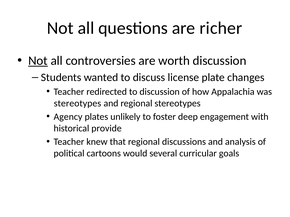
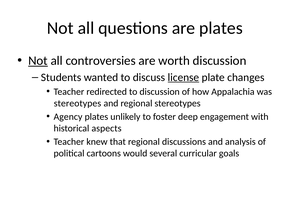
are richer: richer -> plates (221, 28)
license underline: none -> present (183, 77)
provide: provide -> aspects (106, 129)
